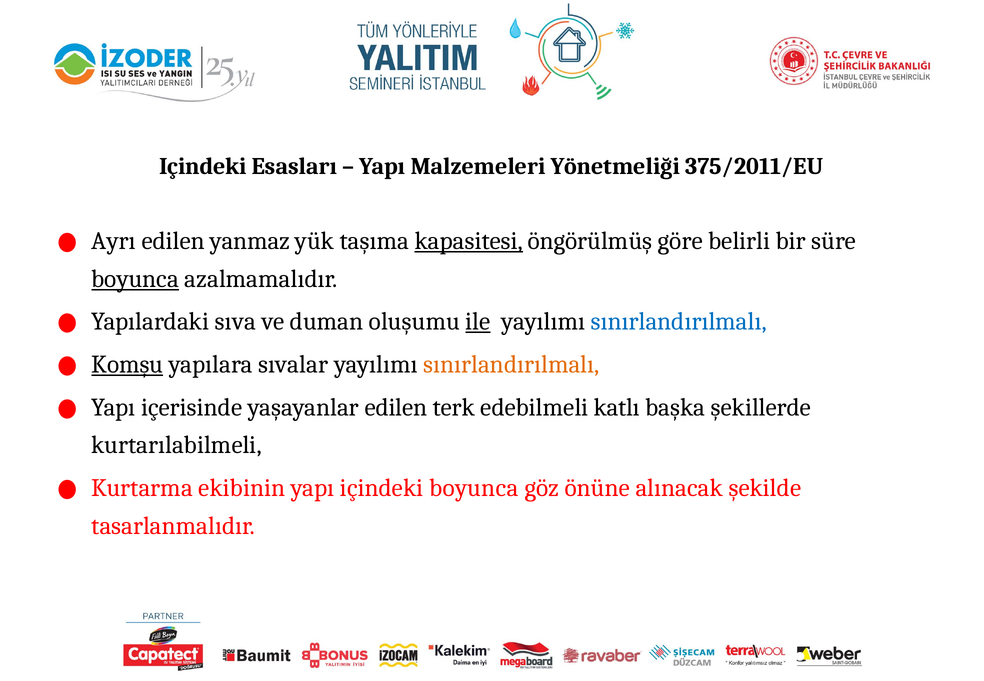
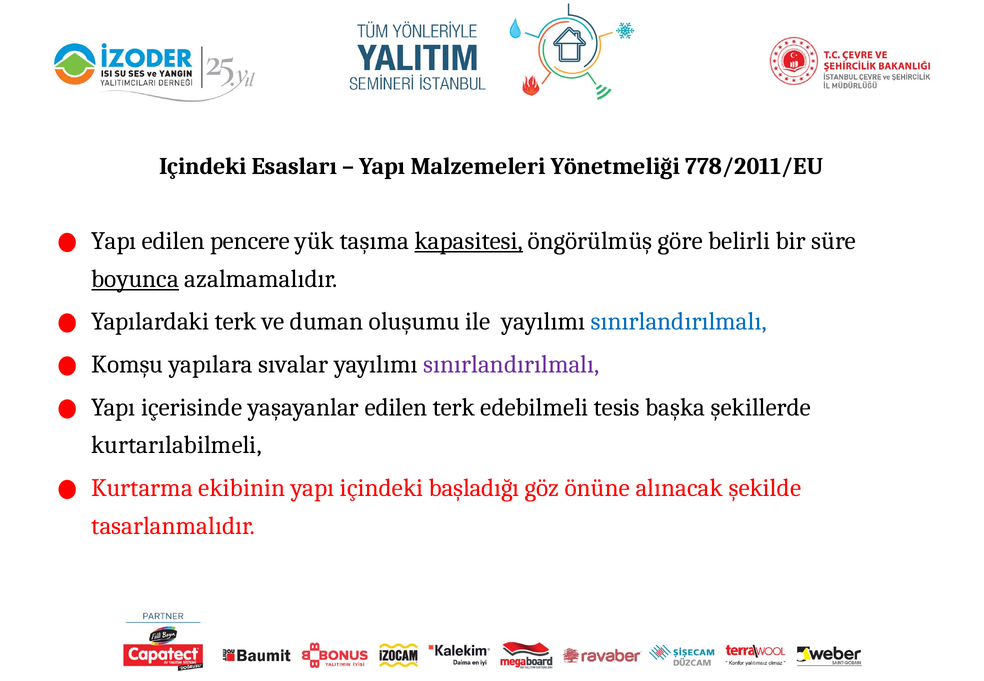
375/2011/EU: 375/2011/EU -> 778/2011/EU (754, 166)
Ayrı: Ayrı -> Yapı (114, 241)
yanmaz: yanmaz -> pencere (250, 241)
Yapılardaki sıva: sıva -> terk (236, 322)
ile underline: present -> none (478, 322)
Komşu underline: present -> none (127, 365)
sınırlandırılmalı colour: orange -> purple (511, 365)
katlı: katlı -> tesis (617, 408)
içindeki boyunca: boyunca -> başladığı (474, 488)
